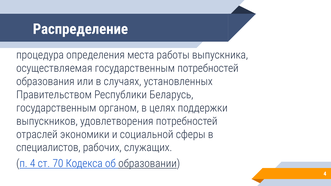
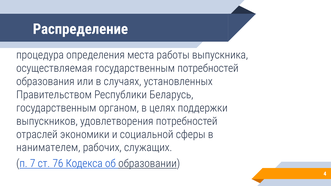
специалистов: специалистов -> нанимателем (48, 148)
п 4: 4 -> 7 (33, 164)
70: 70 -> 76 (58, 164)
